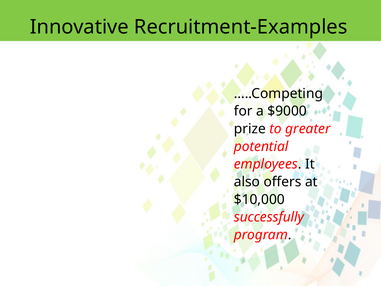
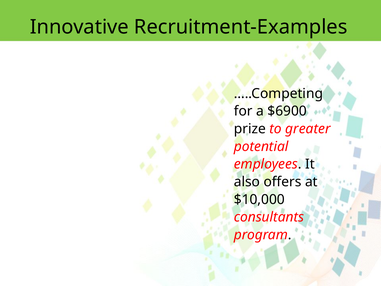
$9000: $9000 -> $6900 (287, 111)
successfully: successfully -> consultants (269, 217)
